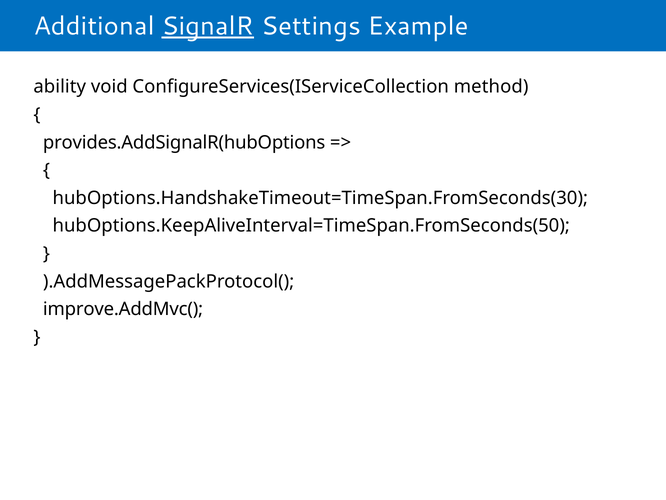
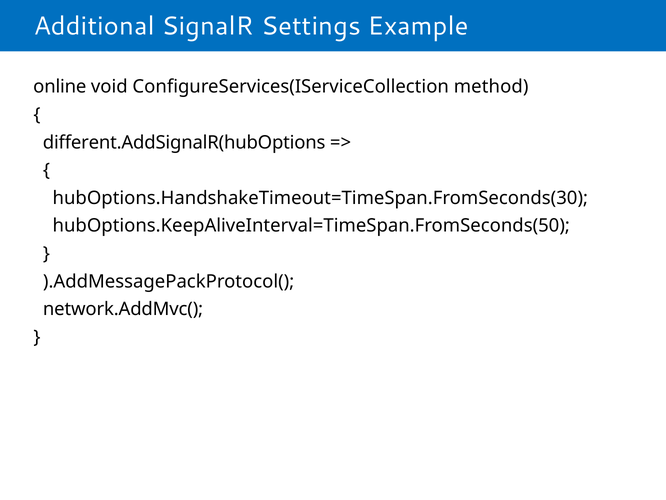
SignalR underline: present -> none (208, 26)
ability: ability -> online (60, 87)
provides.AddSignalR(hubOptions: provides.AddSignalR(hubOptions -> different.AddSignalR(hubOptions (184, 142)
improve.AddMvc(: improve.AddMvc( -> network.AddMvc( (123, 309)
